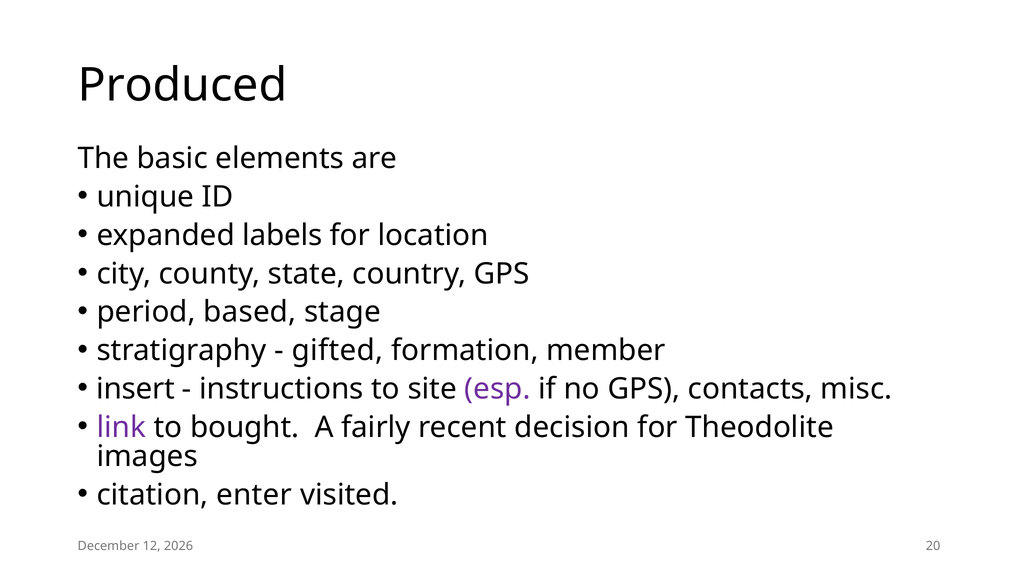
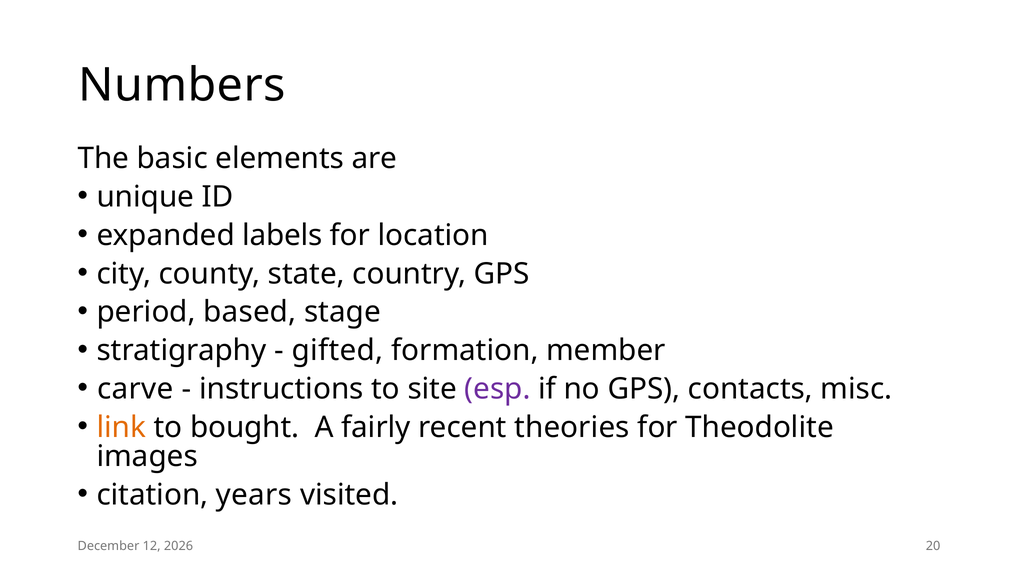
Produced: Produced -> Numbers (182, 86)
insert: insert -> carve (135, 389)
link colour: purple -> orange (121, 427)
decision: decision -> theories (572, 427)
enter: enter -> years (254, 494)
